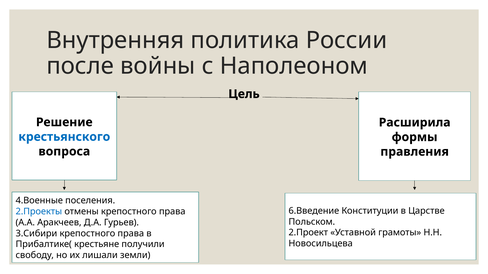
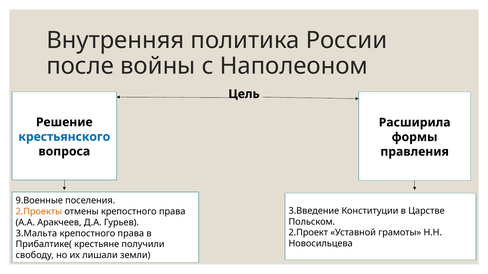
4.Военные: 4.Военные -> 9.Военные (39, 201)
6.Введение: 6.Введение -> 3.Введение (314, 211)
2.Проекты colour: blue -> orange (39, 212)
3.Сибири: 3.Сибири -> 3.Мальта (36, 234)
